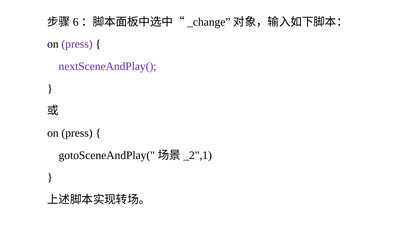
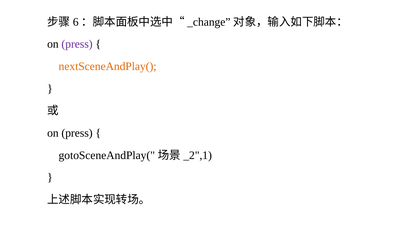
nextSceneAndPlay( colour: purple -> orange (108, 66)
